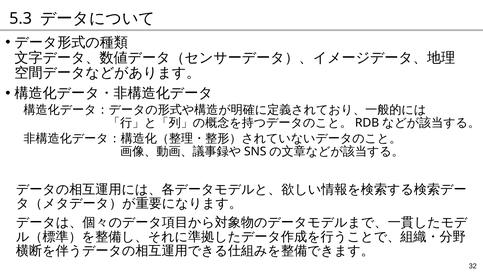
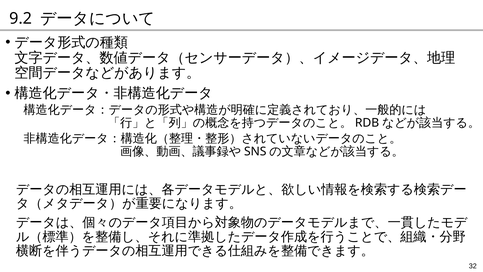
5.3: 5.3 -> 9.2 (21, 19)
